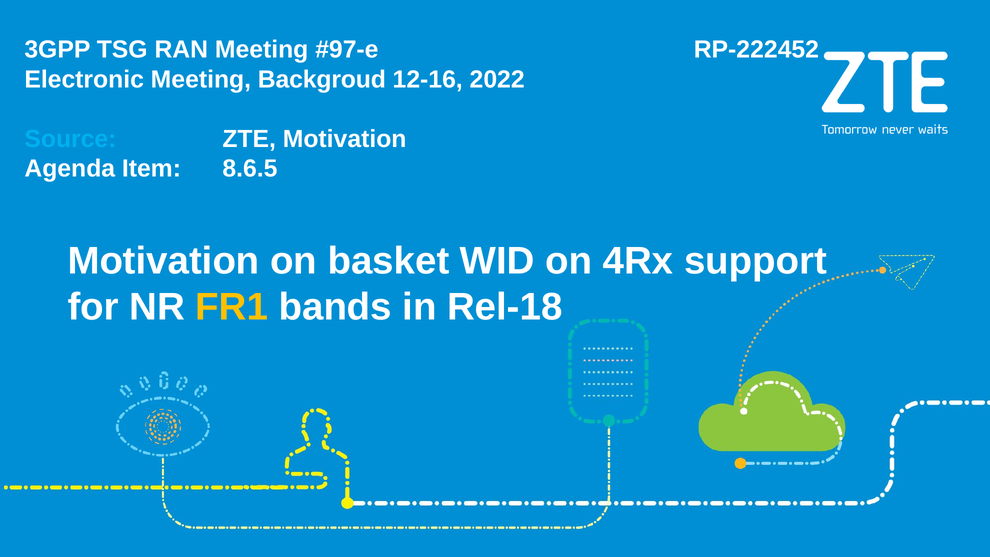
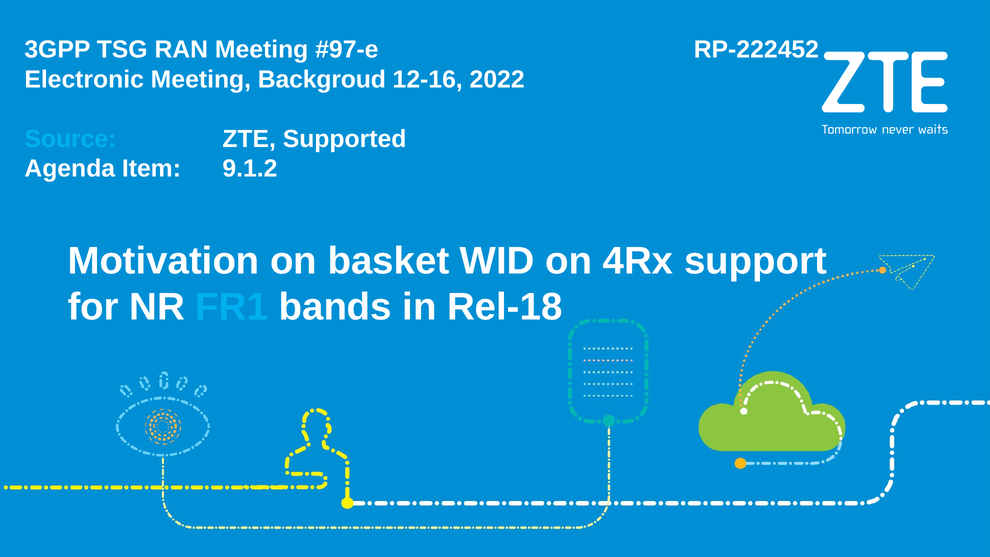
ZTE Motivation: Motivation -> Supported (345, 139)
8.6.5: 8.6.5 -> 9.1.2 (250, 169)
FR1 colour: yellow -> light blue (232, 307)
